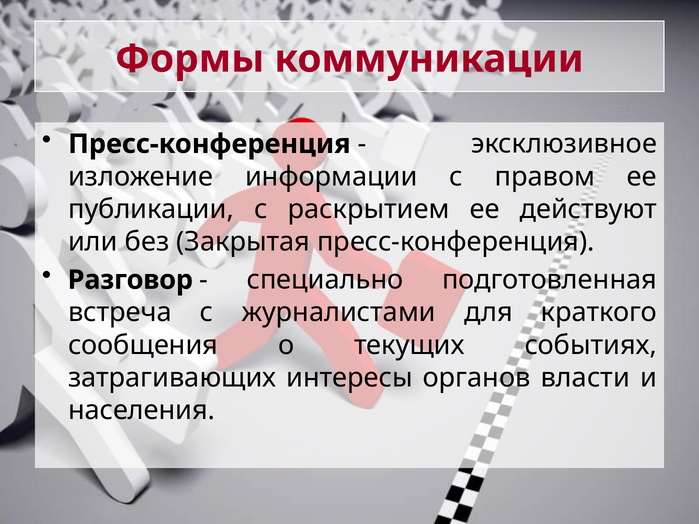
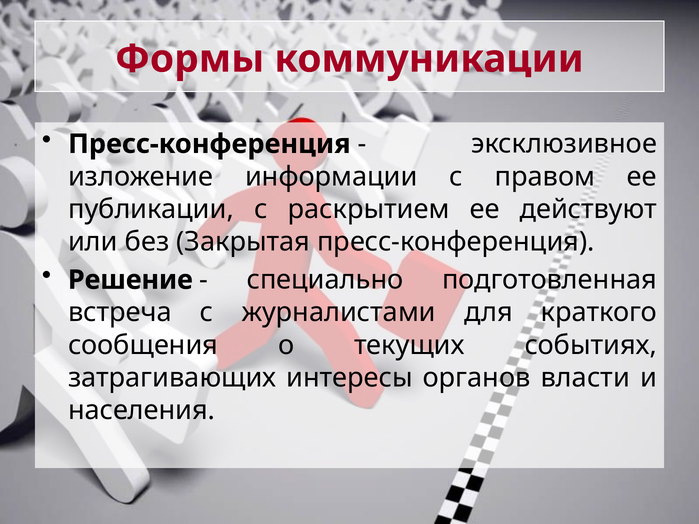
Разговор: Разговор -> Решение (130, 280)
